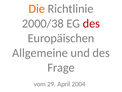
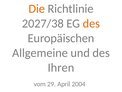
2000/38: 2000/38 -> 2027/38 (43, 23)
des colour: red -> orange (91, 23)
Frage: Frage -> Ihren (61, 67)
